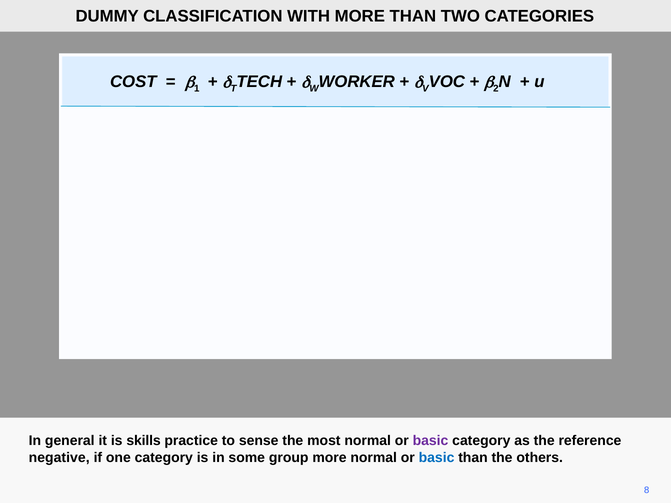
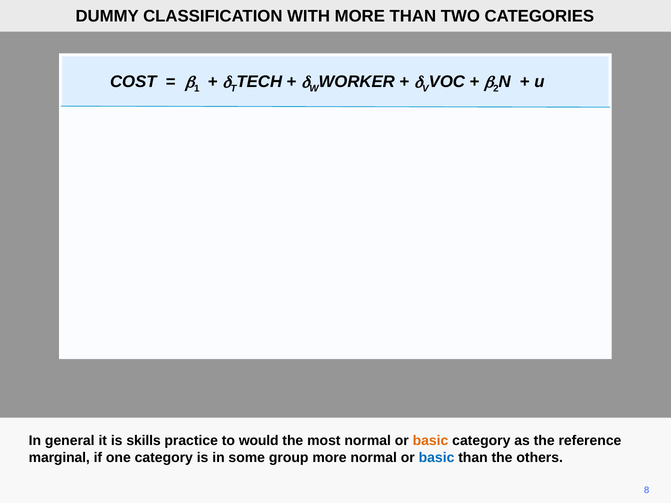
sense: sense -> would (259, 441)
basic colour: purple -> orange (431, 441)
negative: negative -> marginal (59, 458)
